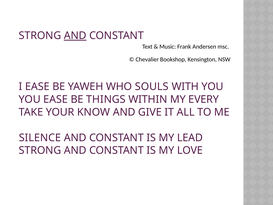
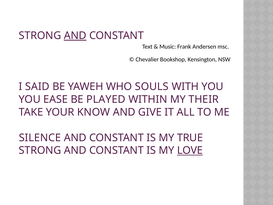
I EASE: EASE -> SAID (37, 87)
THINGS: THINGS -> PLAYED (106, 99)
EVERY: EVERY -> THEIR (204, 99)
LEAD: LEAD -> TRUE (190, 138)
LOVE underline: none -> present (190, 150)
